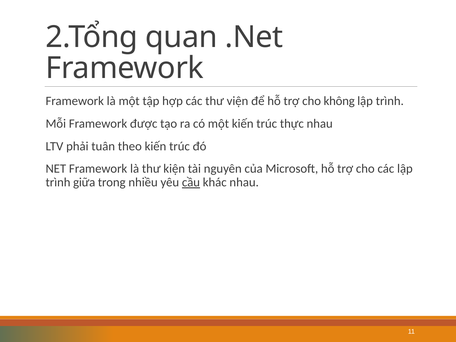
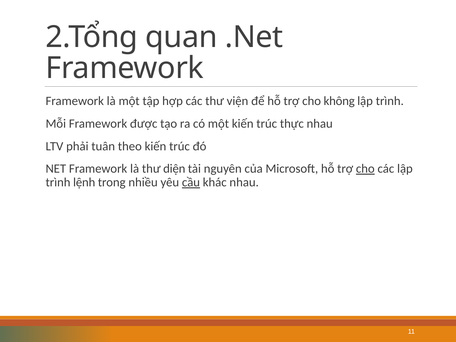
kiện: kiện -> diện (174, 169)
cho underline: none -> present (365, 169)
giữa: giữa -> lệnh (84, 182)
